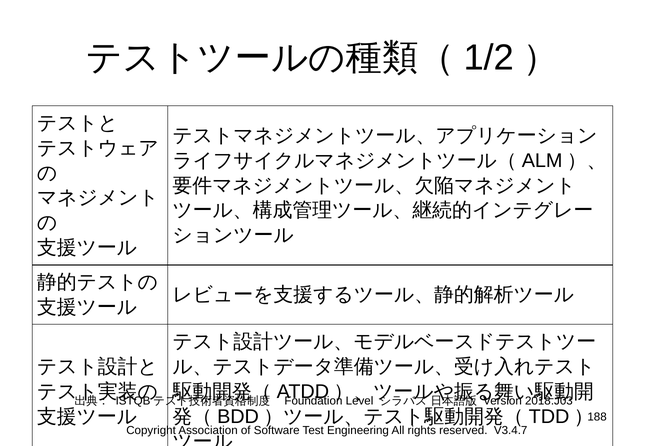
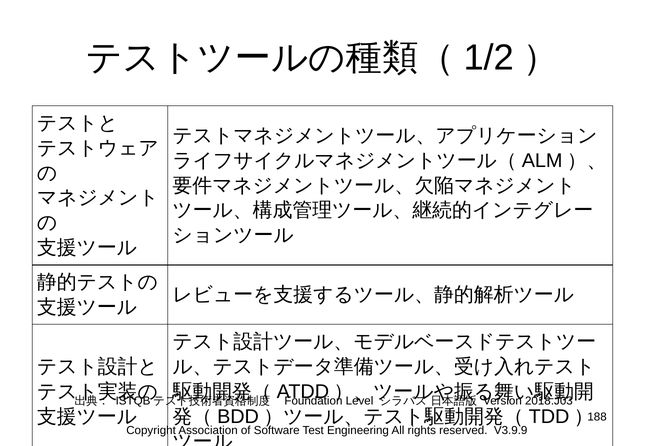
V3.4.7: V3.4.7 -> V3.9.9 (511, 431)
